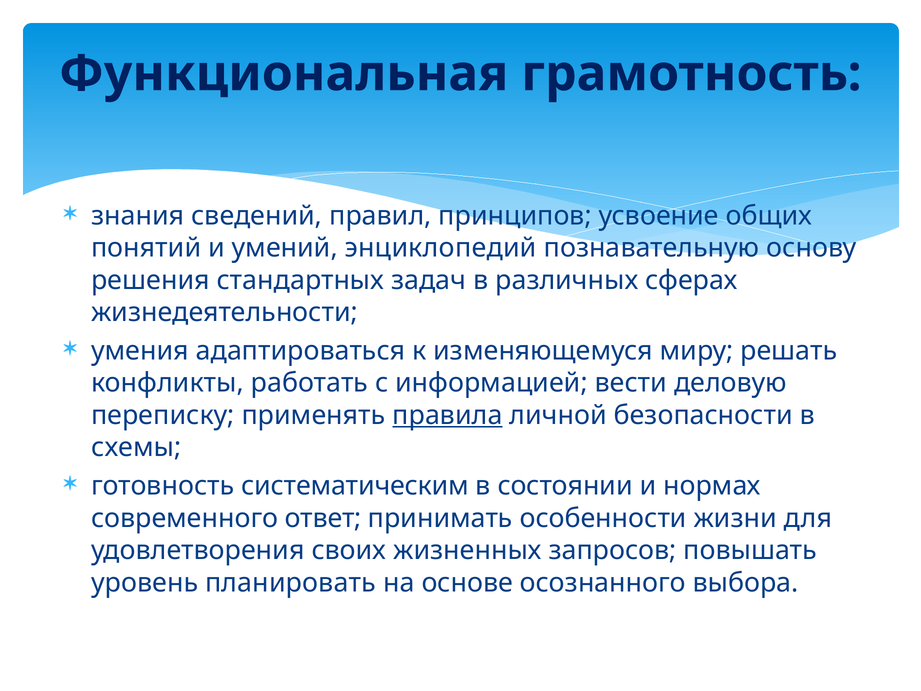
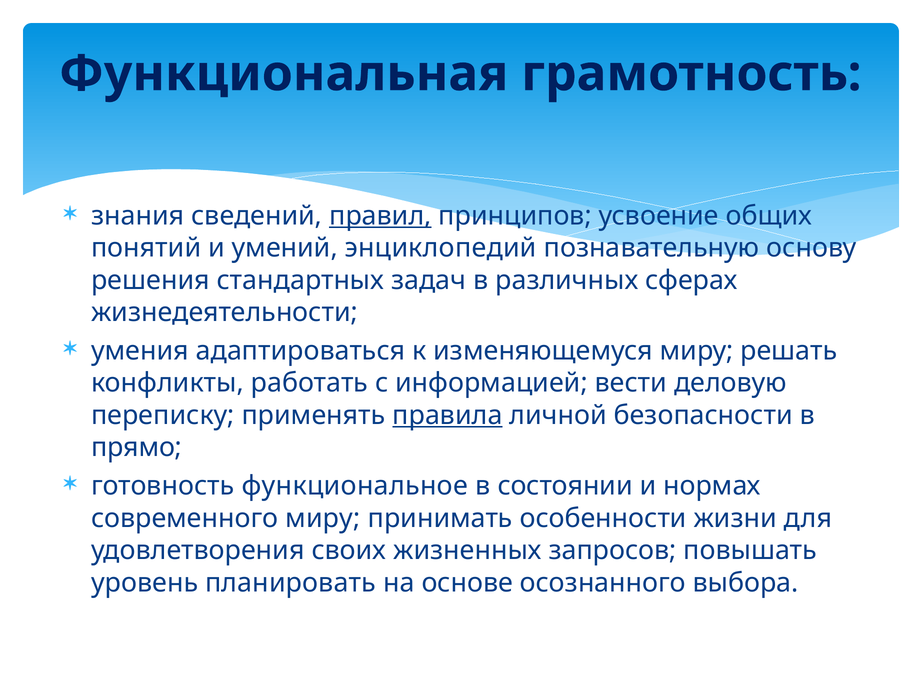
правил underline: none -> present (380, 216)
схемы: схемы -> прямо (137, 447)
систематическим: систематическим -> функциональное (355, 486)
современного ответ: ответ -> миру (323, 518)
